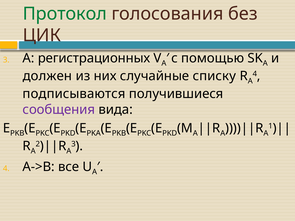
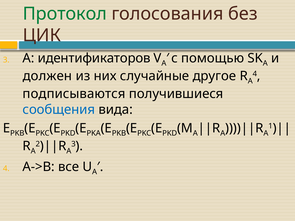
регистрационных: регистрационных -> идентификаторов (94, 58)
списку: списку -> другое (214, 76)
сообщения colour: purple -> blue (59, 110)
